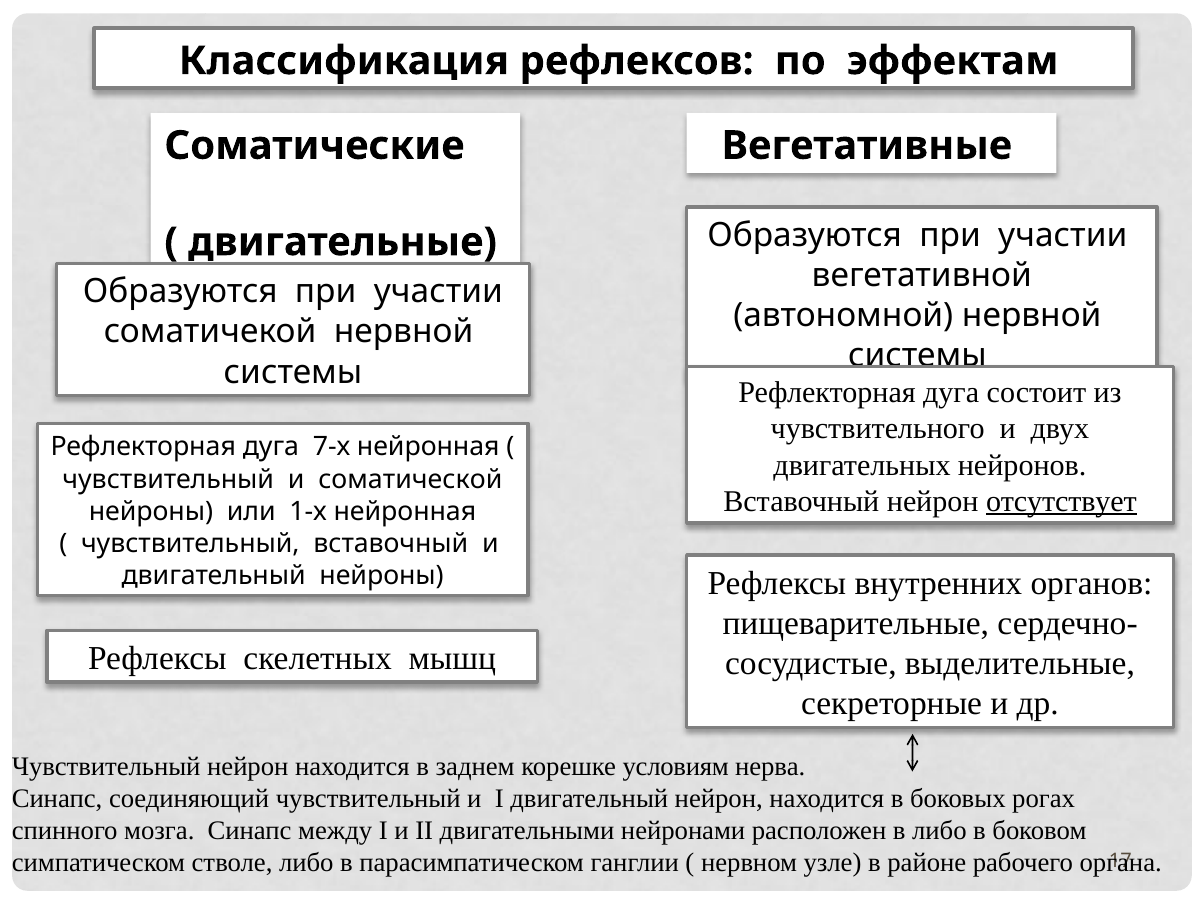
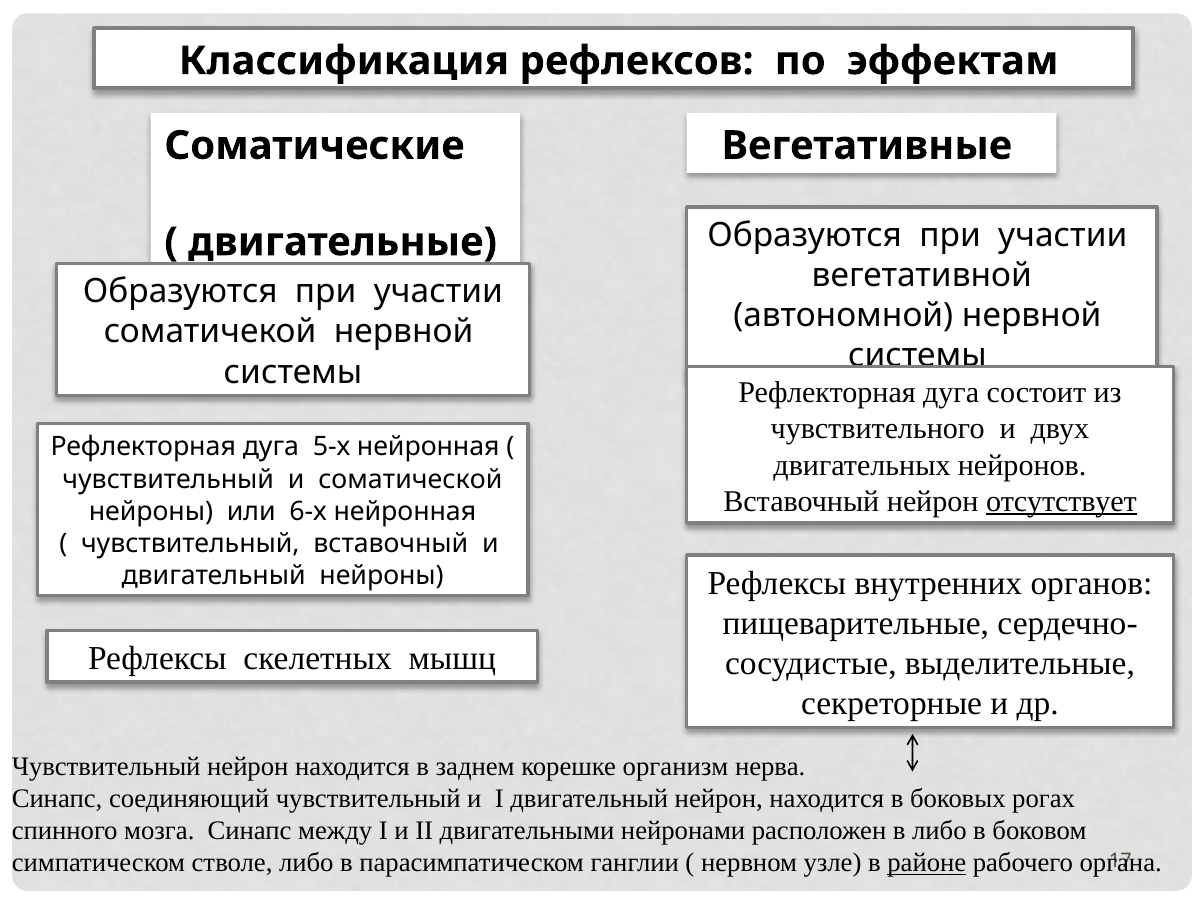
7-х: 7-х -> 5-х (332, 447)
1-х: 1-х -> 6-х (308, 511)
условиям: условиям -> организм (676, 767)
районе underline: none -> present (927, 863)
